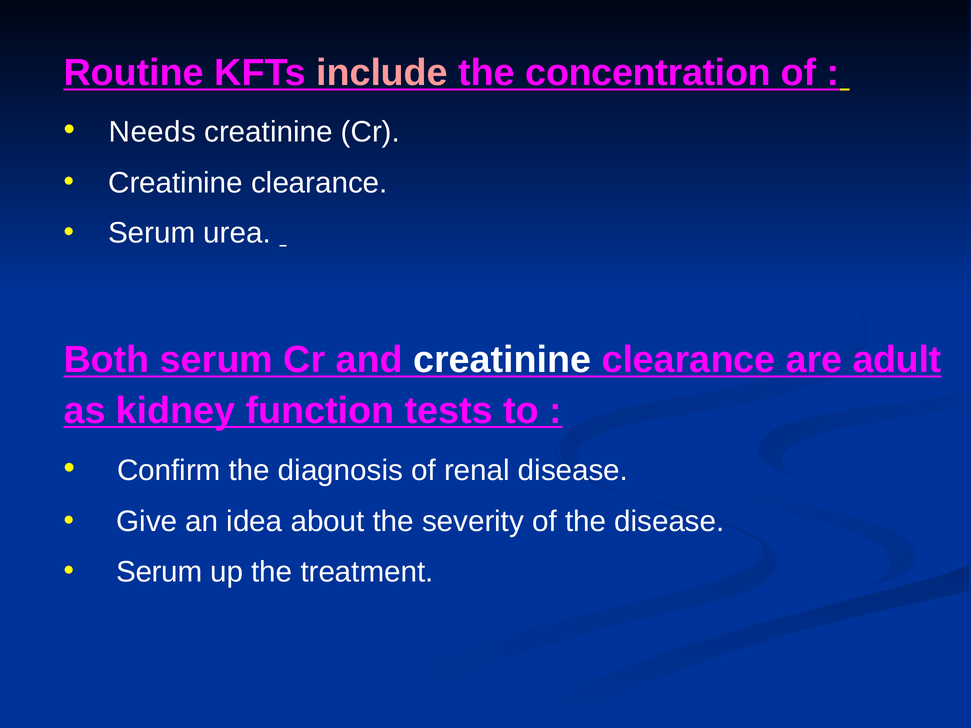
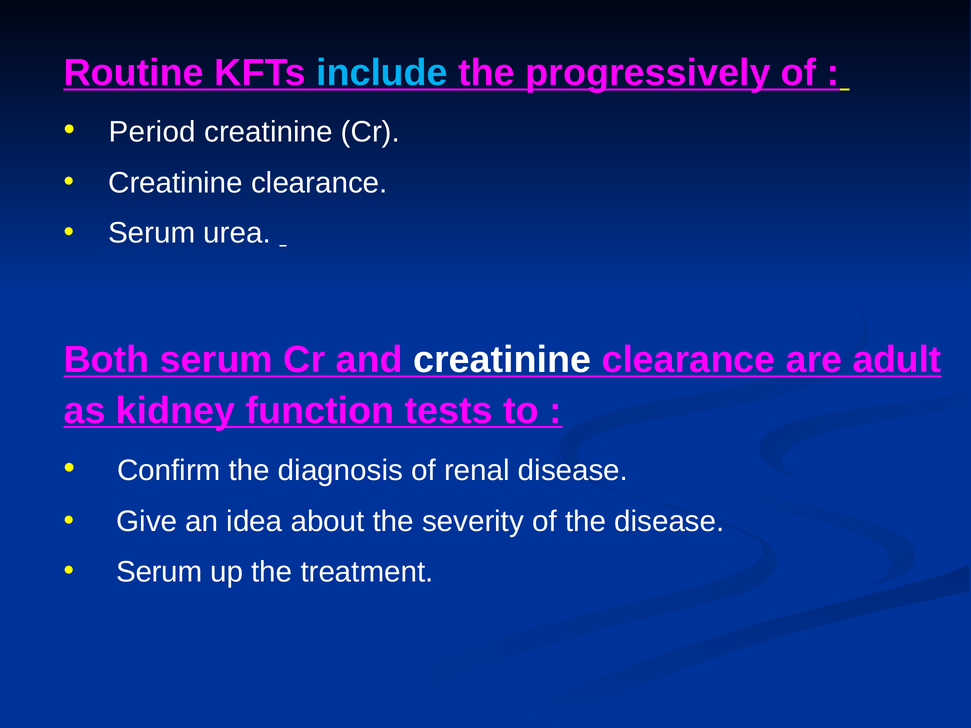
include colour: pink -> light blue (382, 73)
concentration: concentration -> progressively (648, 73)
Needs: Needs -> Period (152, 132)
